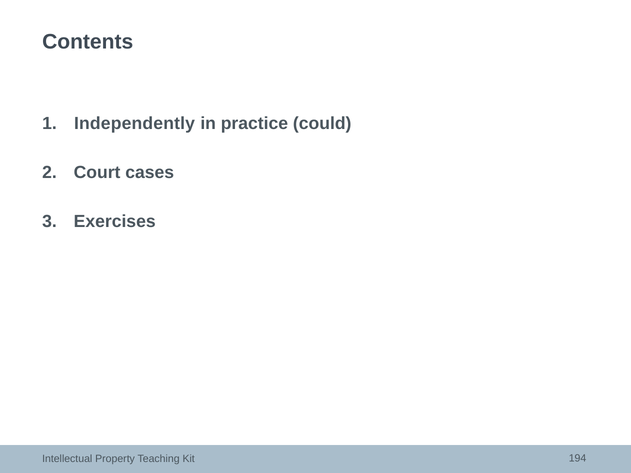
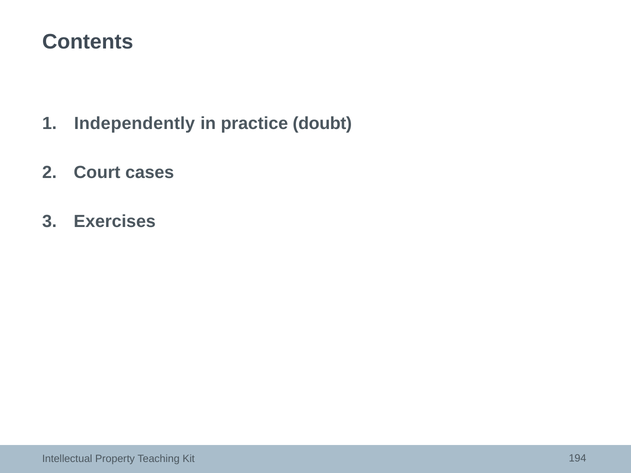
could: could -> doubt (322, 124)
